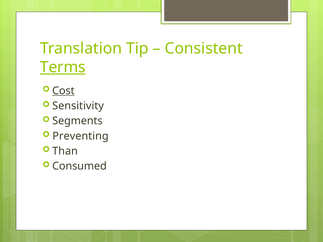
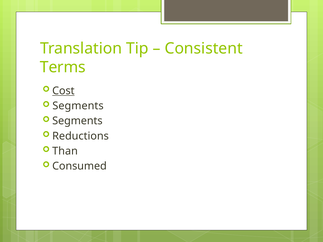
Terms underline: present -> none (63, 67)
Sensitivity: Sensitivity -> Segments (78, 106)
Preventing: Preventing -> Reductions (81, 136)
